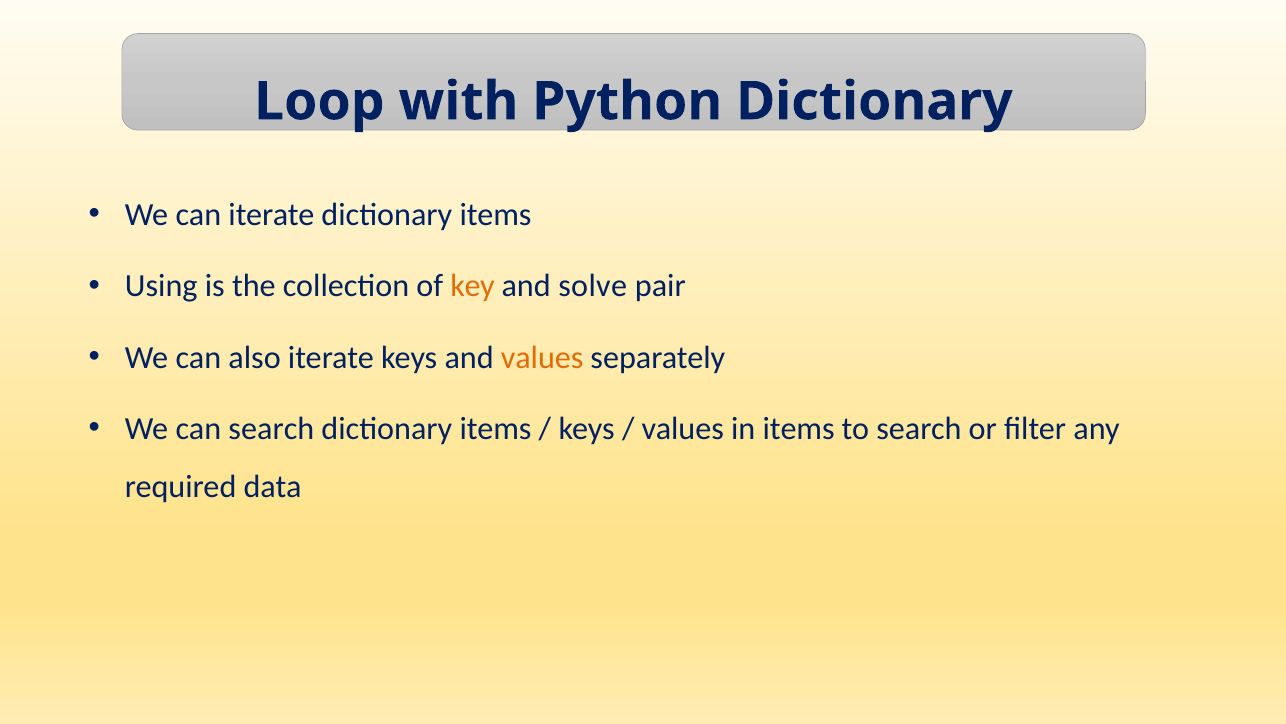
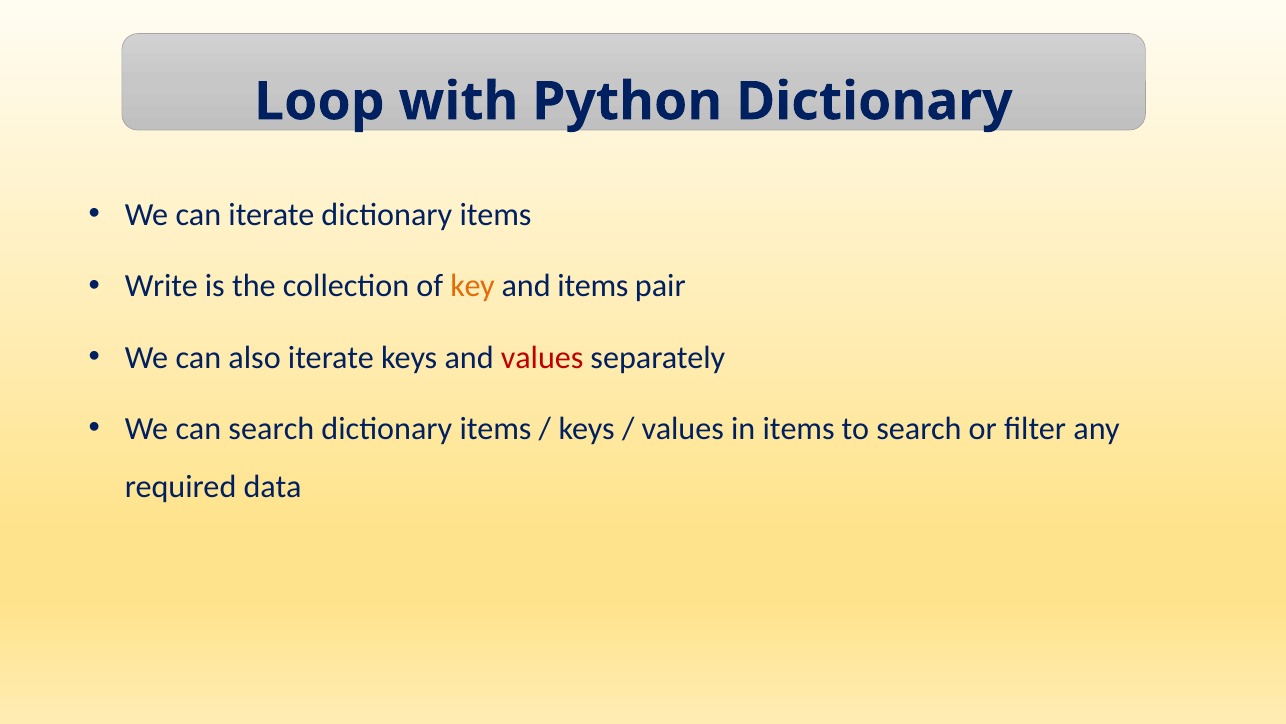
Using: Using -> Write (161, 286)
and solve: solve -> items (593, 286)
values colour: orange -> red (542, 357)
